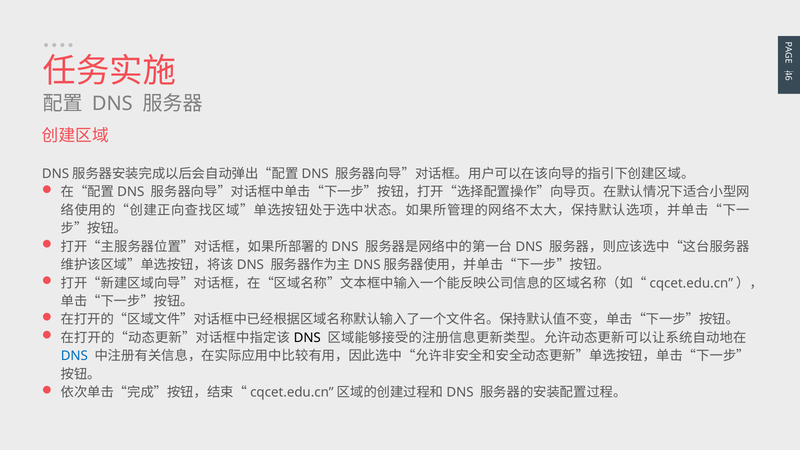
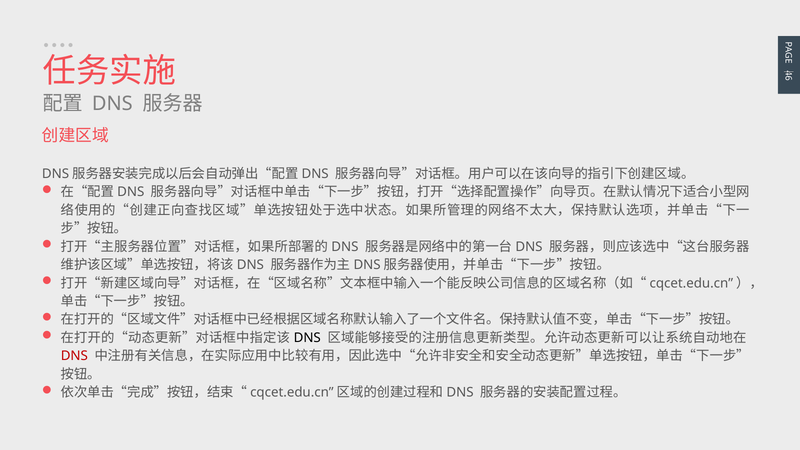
DNS colour: blue -> red (74, 356)
